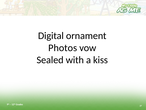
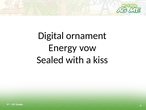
Photos: Photos -> Energy (63, 48)
